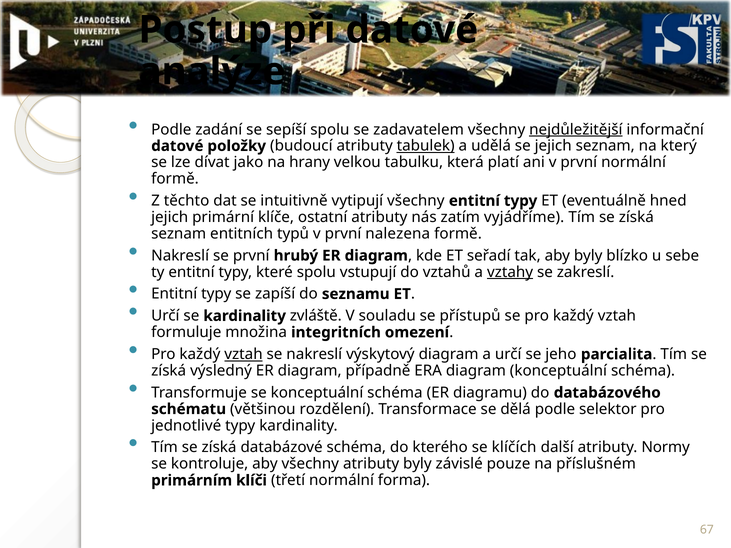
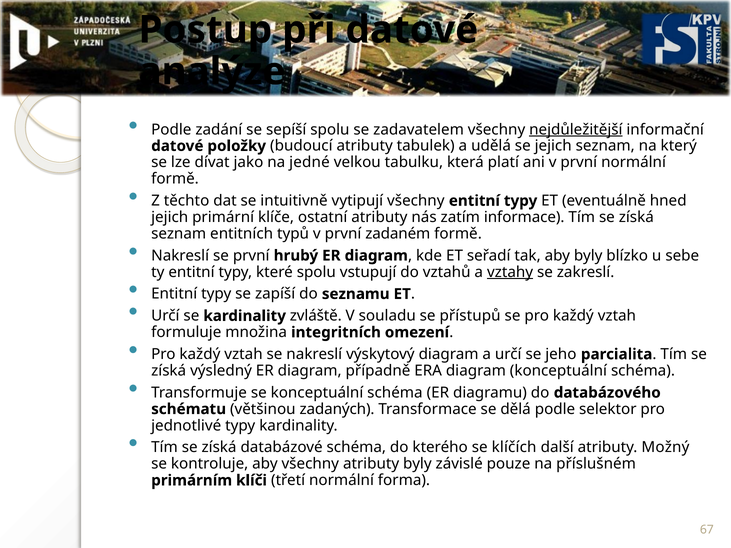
tabulek underline: present -> none (426, 146)
hrany: hrany -> jedné (309, 162)
vyjádříme: vyjádříme -> informace (524, 217)
nalezena: nalezena -> zadaném (398, 234)
vztah underline: present -> none (243, 354)
rozdělení: rozdělení -> zadaných (337, 409)
Normy: Normy -> Možný (665, 448)
